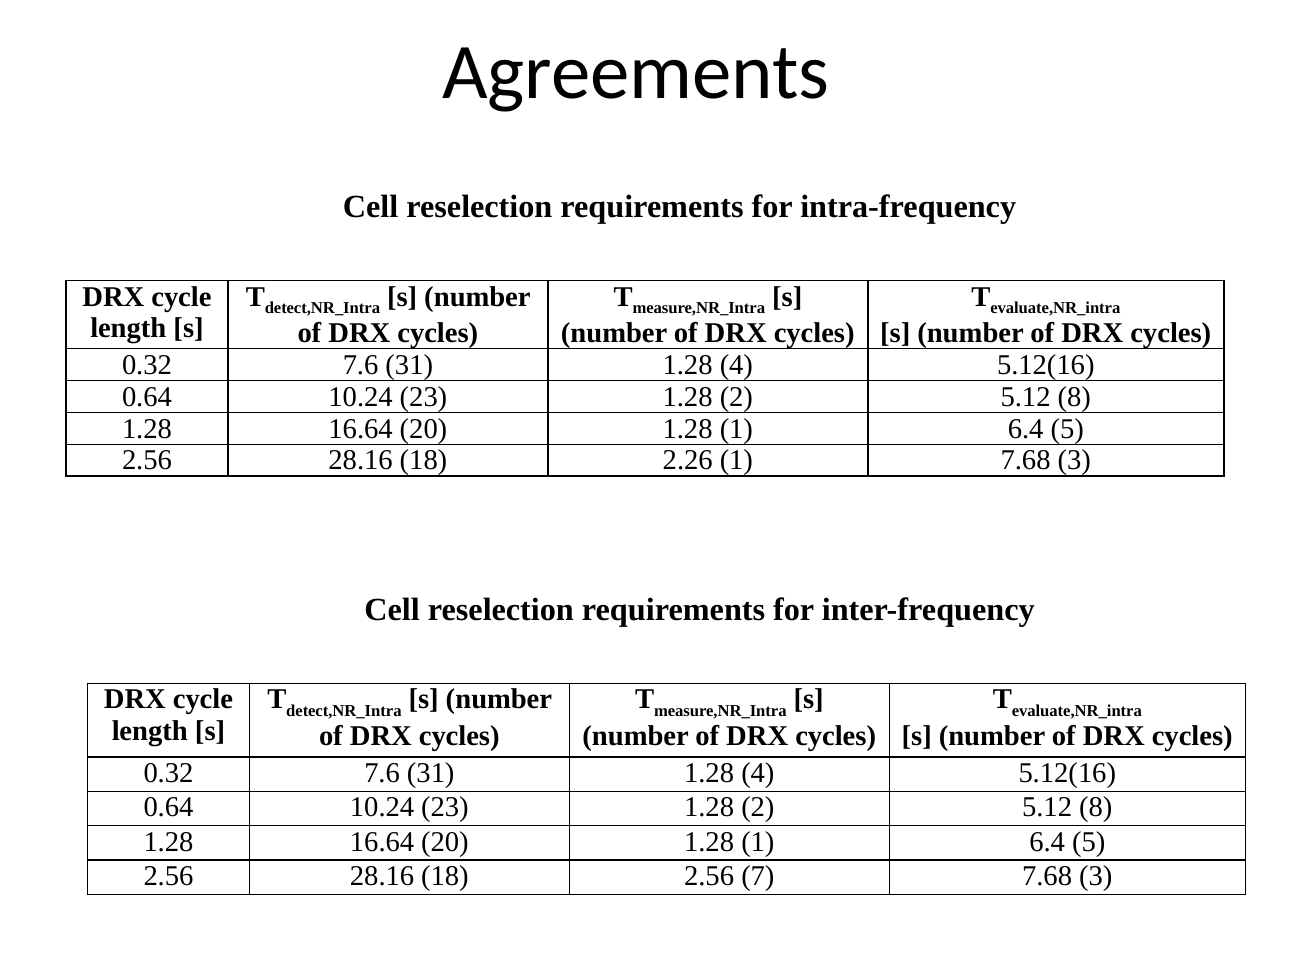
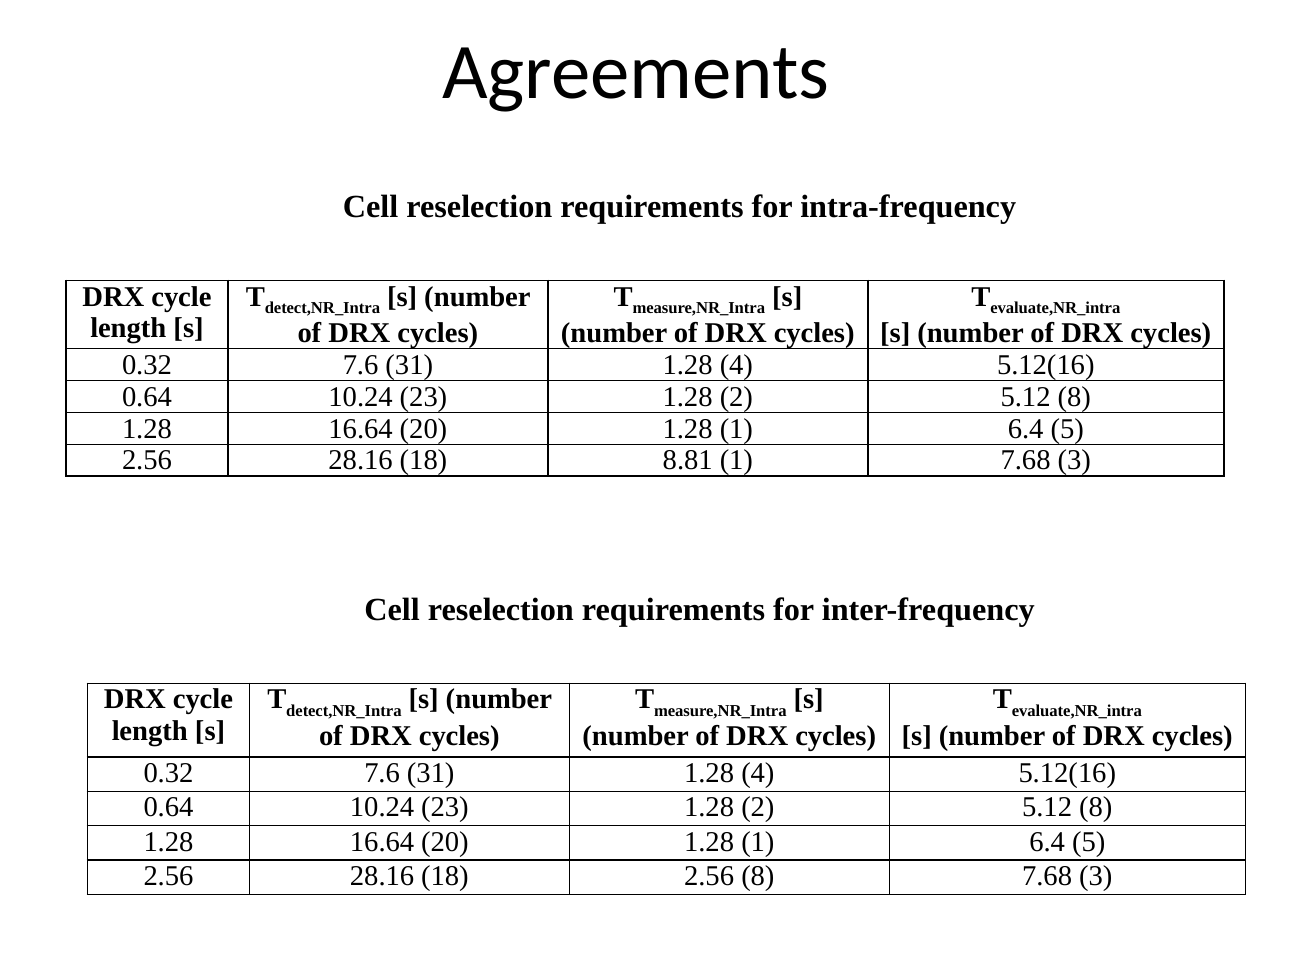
2.26: 2.26 -> 8.81 (688, 461)
2.56 7: 7 -> 8 (758, 877)
